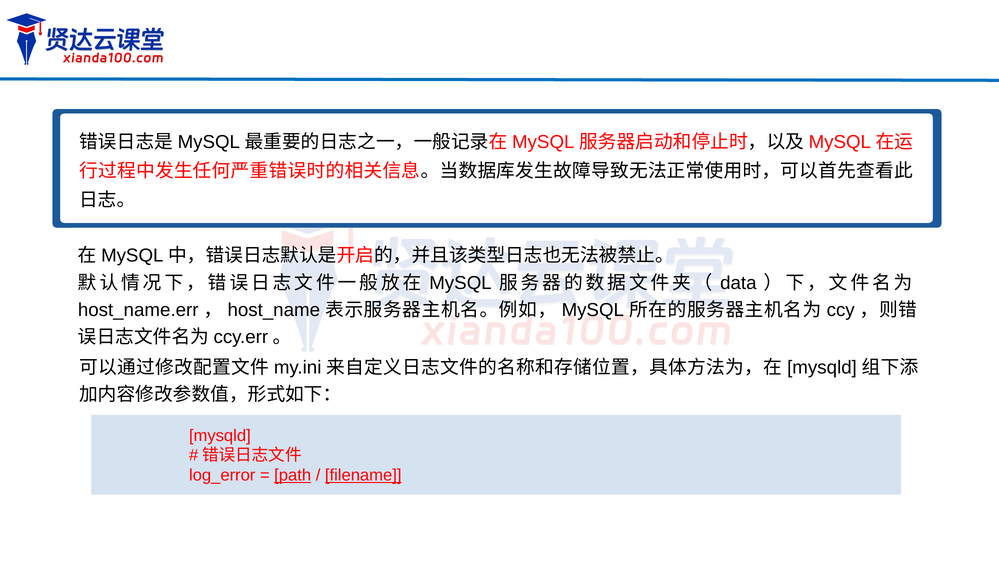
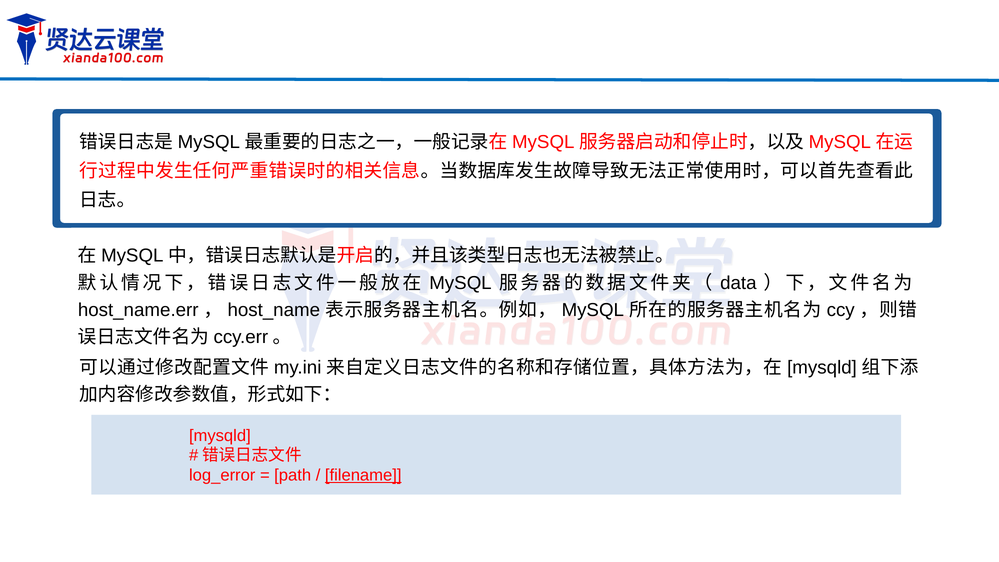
path underline: present -> none (293, 475)
